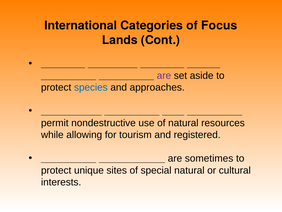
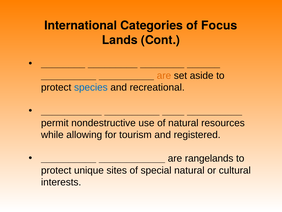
are colour: purple -> orange (164, 75)
approaches: approaches -> recreational (157, 87)
sometimes: sometimes -> rangelands (209, 158)
